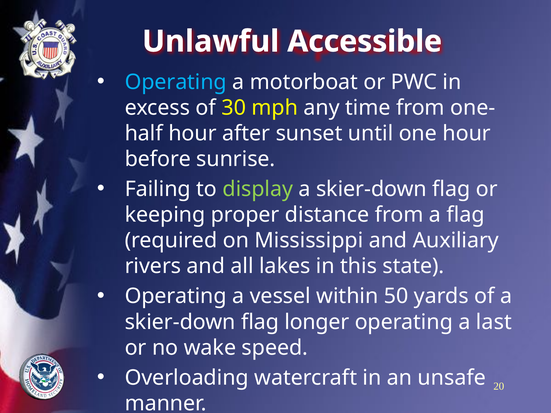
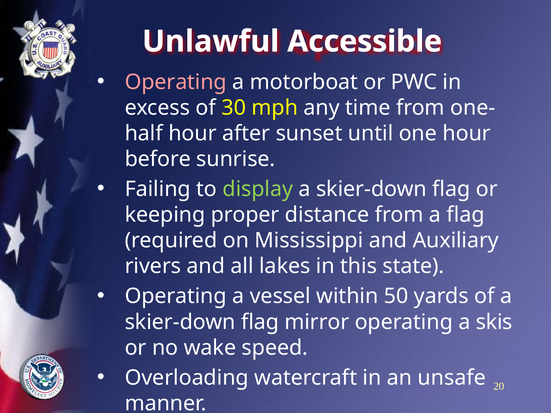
Operating colour: light blue -> pink (176, 82)
longer: longer -> mirror (317, 322)
last: last -> skis (494, 322)
